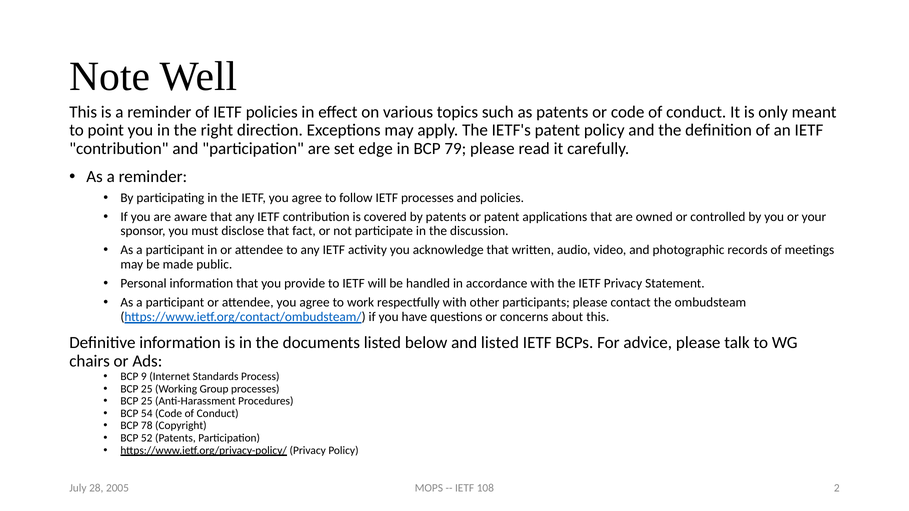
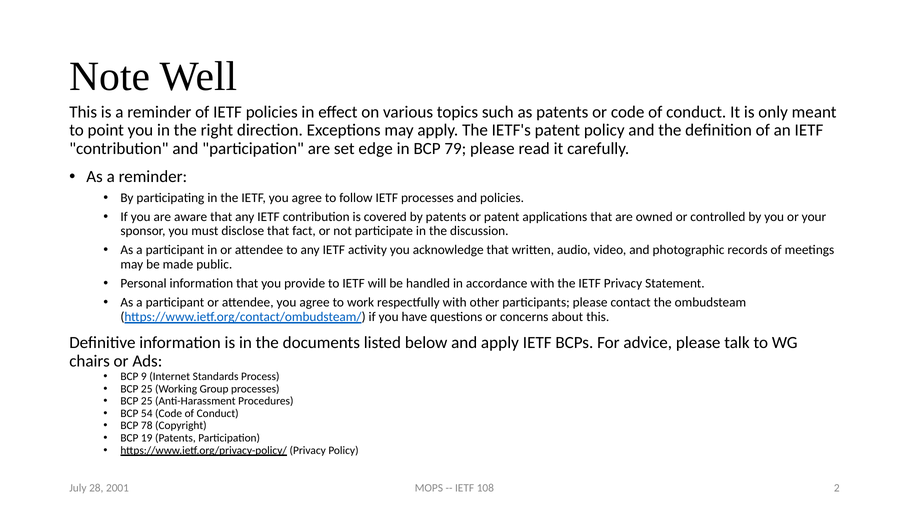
and listed: listed -> apply (500, 343)
52: 52 -> 19 (147, 438)
2005: 2005 -> 2001 (118, 488)
